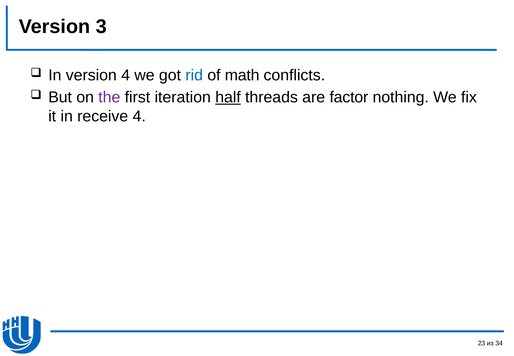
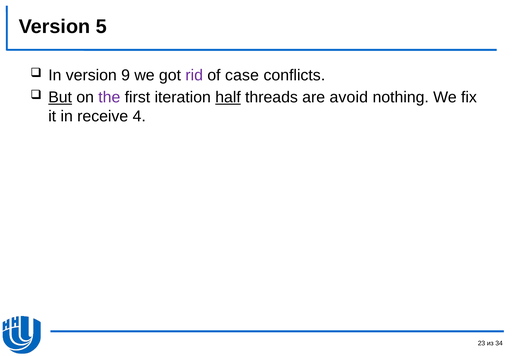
3: 3 -> 5 (101, 27)
version 4: 4 -> 9 (126, 75)
rid colour: blue -> purple (194, 75)
math: math -> case (242, 75)
But underline: none -> present (60, 97)
factor: factor -> avoid (349, 97)
